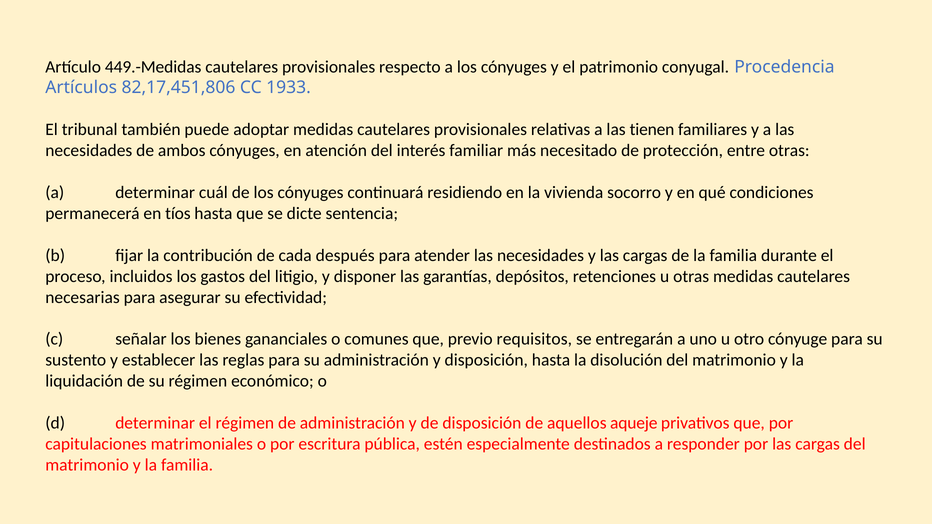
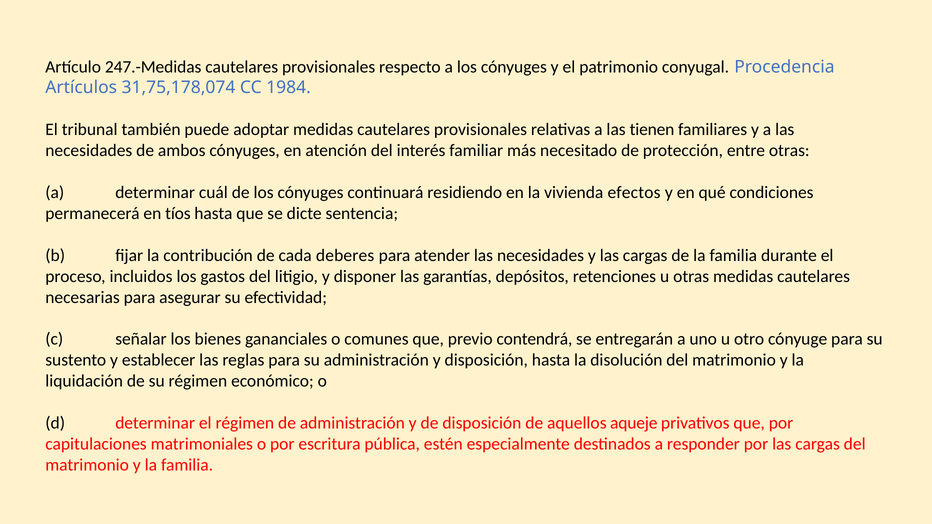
449.-Medidas: 449.-Medidas -> 247.-Medidas (153, 67)
82,17,451,806: 82,17,451,806 -> 31,75,178,074 (178, 88)
1933: 1933 -> 1984 (289, 88)
socorro: socorro -> efectos (634, 193)
después: después -> deberes (345, 256)
requisitos: requisitos -> contendrá (534, 339)
